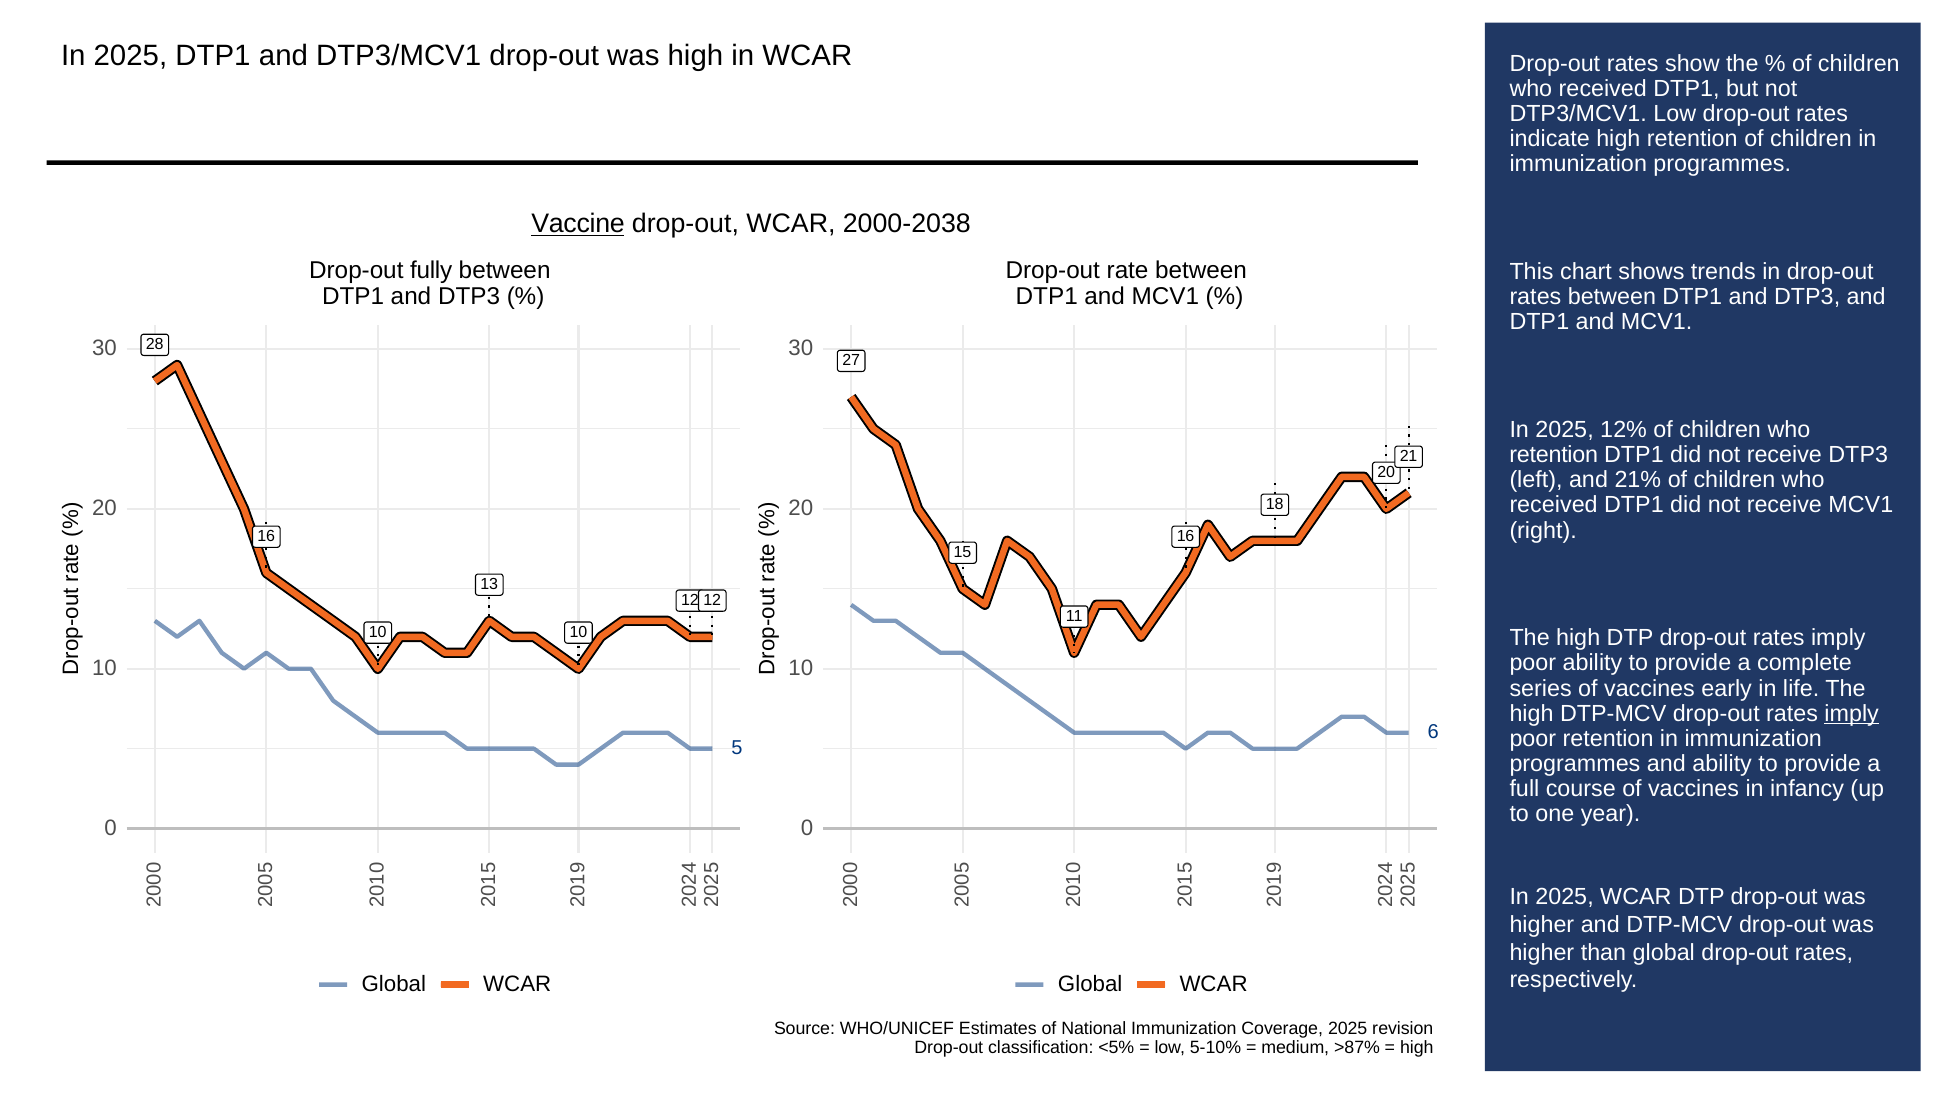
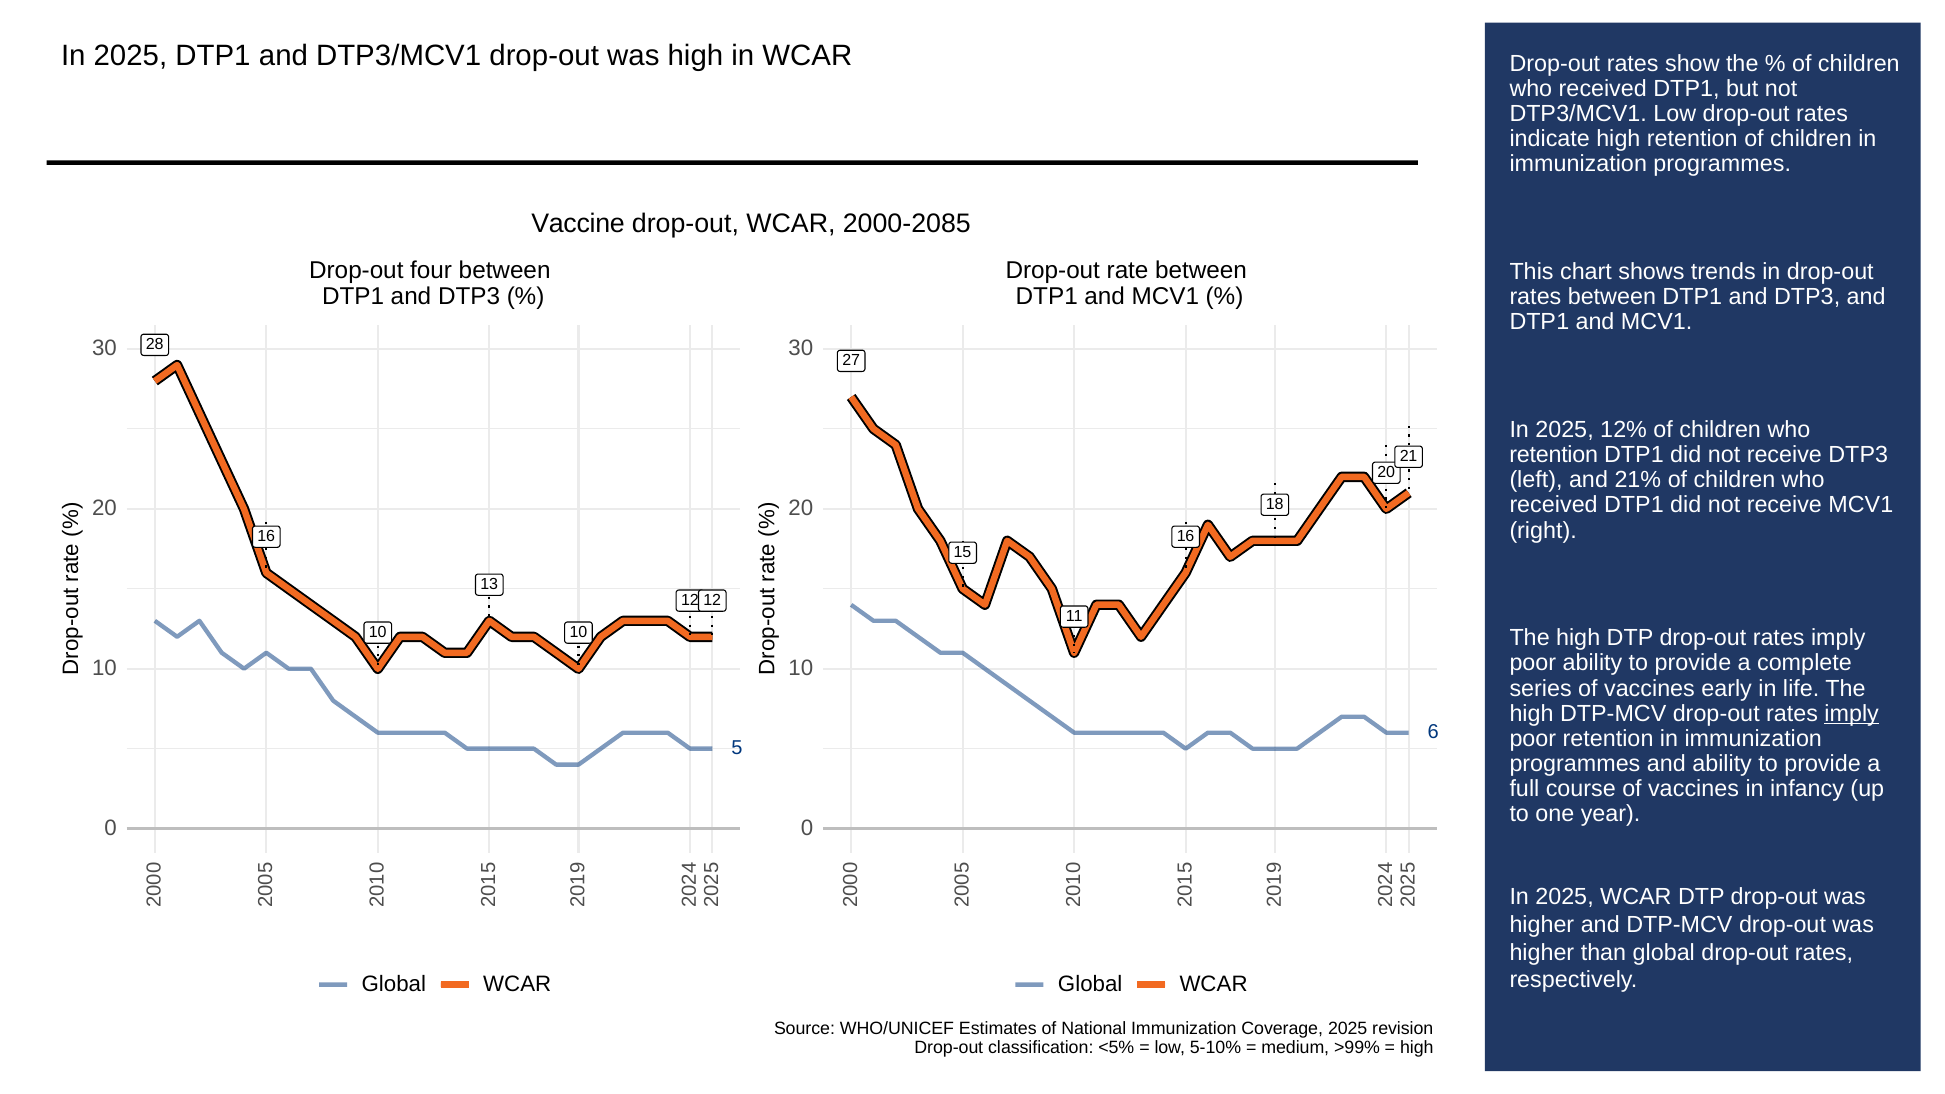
Vaccine underline: present -> none (578, 224)
2000-2038: 2000-2038 -> 2000-2085 (907, 224)
fully: fully -> four (431, 271)
>87%: >87% -> >99% (1357, 1048)
